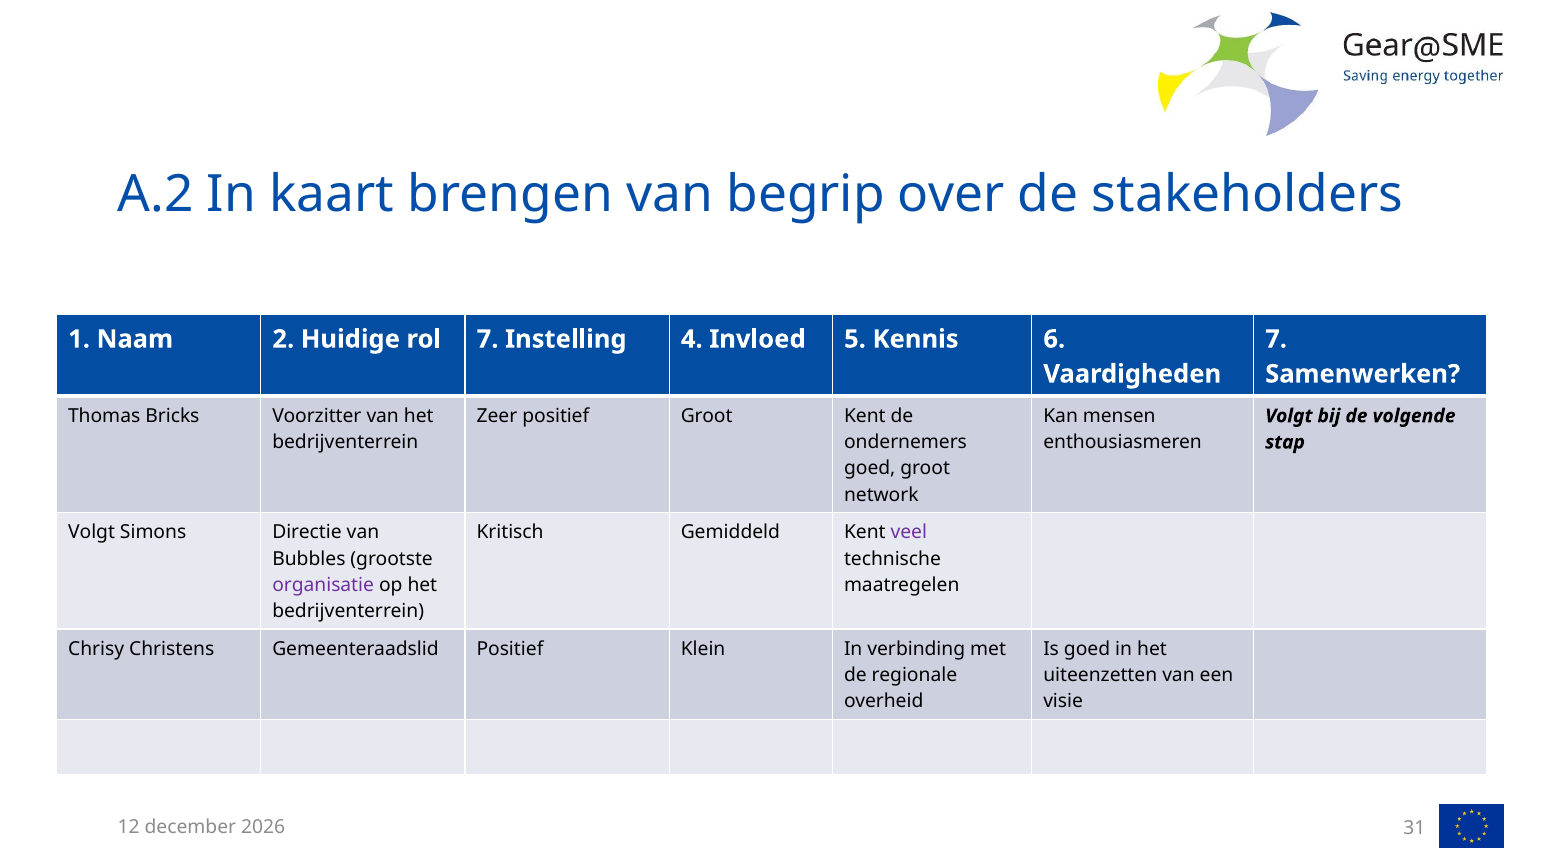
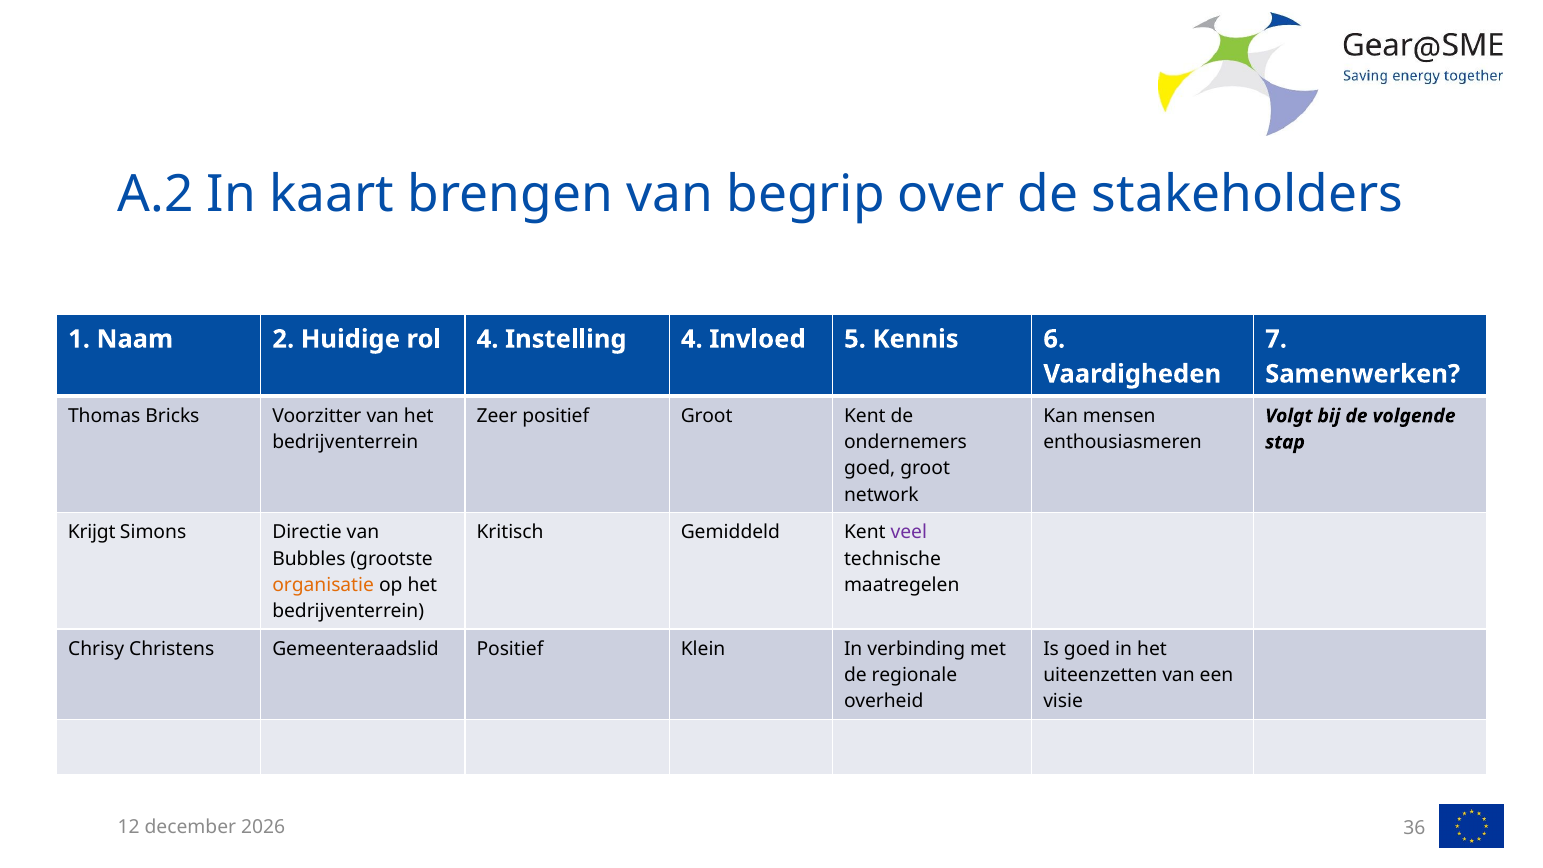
rol 7: 7 -> 4 (488, 339)
Volgt: Volgt -> Krijgt (92, 532)
organisatie colour: purple -> orange (323, 585)
31: 31 -> 36 (1414, 828)
